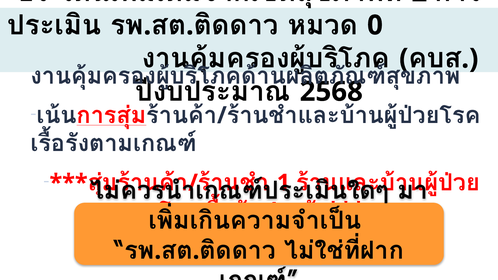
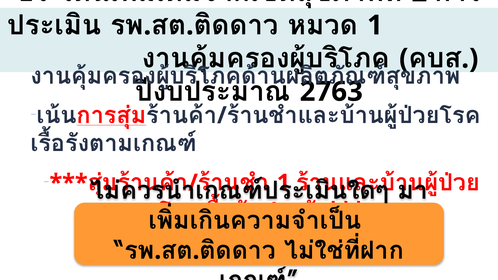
0: 0 -> 1 (375, 25)
2568: 2568 -> 2763 (331, 92)
